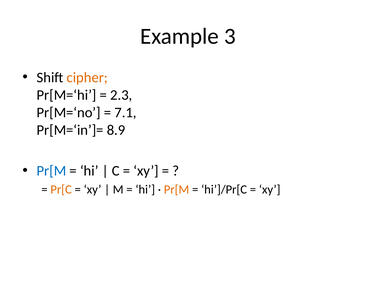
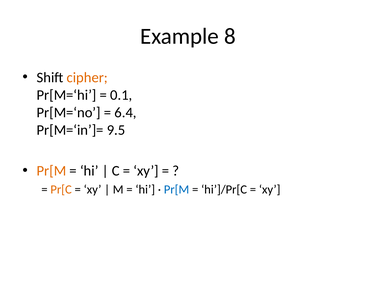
3: 3 -> 8 (230, 36)
2.3: 2.3 -> 0.1 (121, 95)
7.1: 7.1 -> 6.4 (126, 112)
8.9: 8.9 -> 9.5 (116, 130)
Pr[M colour: blue -> orange (51, 171)
Pr[M colour: orange -> blue (177, 190)
